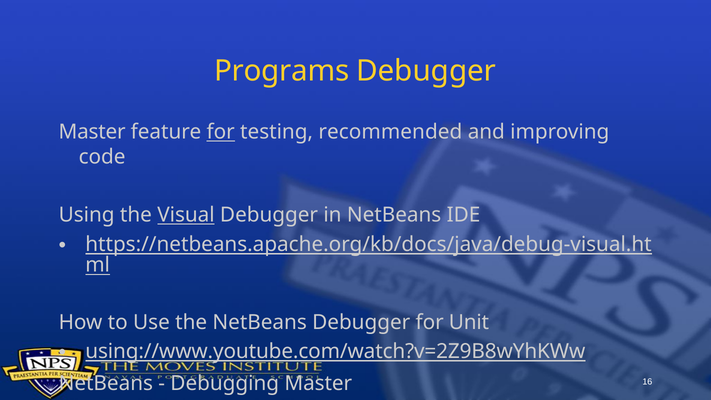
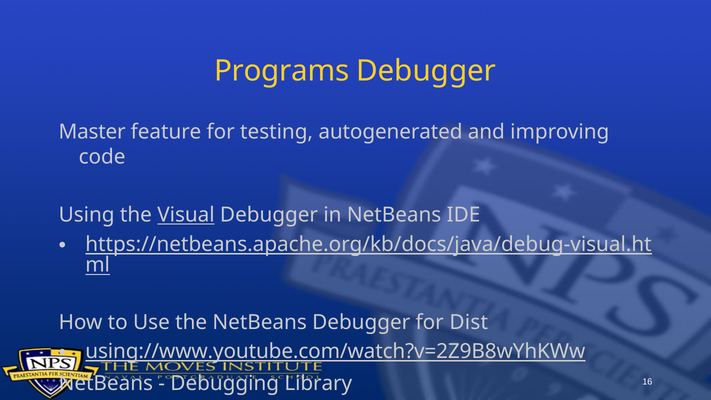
for underline: present -> none (221, 132)
recommended: recommended -> autogenerated (390, 132)
Unit: Unit -> Dist (469, 322)
Debugging Master: Master -> Library (318, 384)
